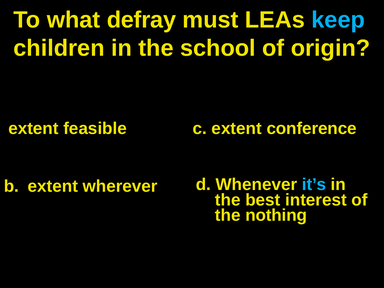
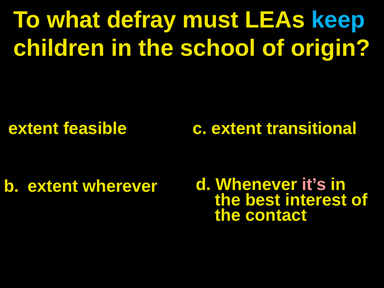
conference: conference -> transitional (312, 129)
it’s colour: light blue -> pink (314, 185)
nothing: nothing -> contact (276, 215)
